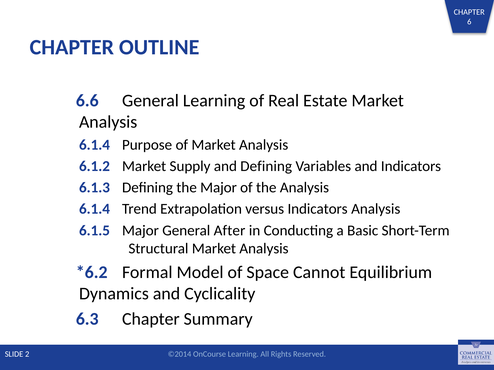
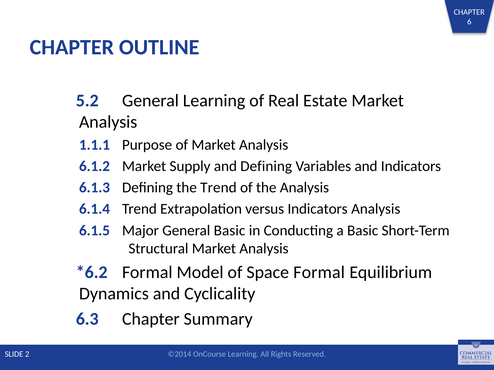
6.6: 6.6 -> 5.2 (87, 101)
6.1.4: 6.1.4 -> 1.1.1 (95, 145)
the Major: Major -> Trend (218, 188)
General After: After -> Basic (230, 231)
Space Cannot: Cannot -> Formal (319, 273)
